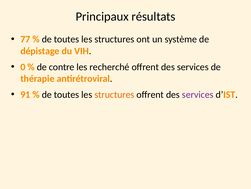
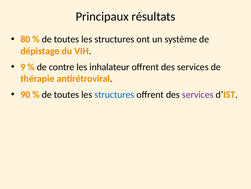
77: 77 -> 80 (25, 39)
0: 0 -> 9 (23, 67)
recherché: recherché -> inhalateur (110, 67)
91: 91 -> 90 (25, 94)
structures colour: orange -> blue (114, 94)
